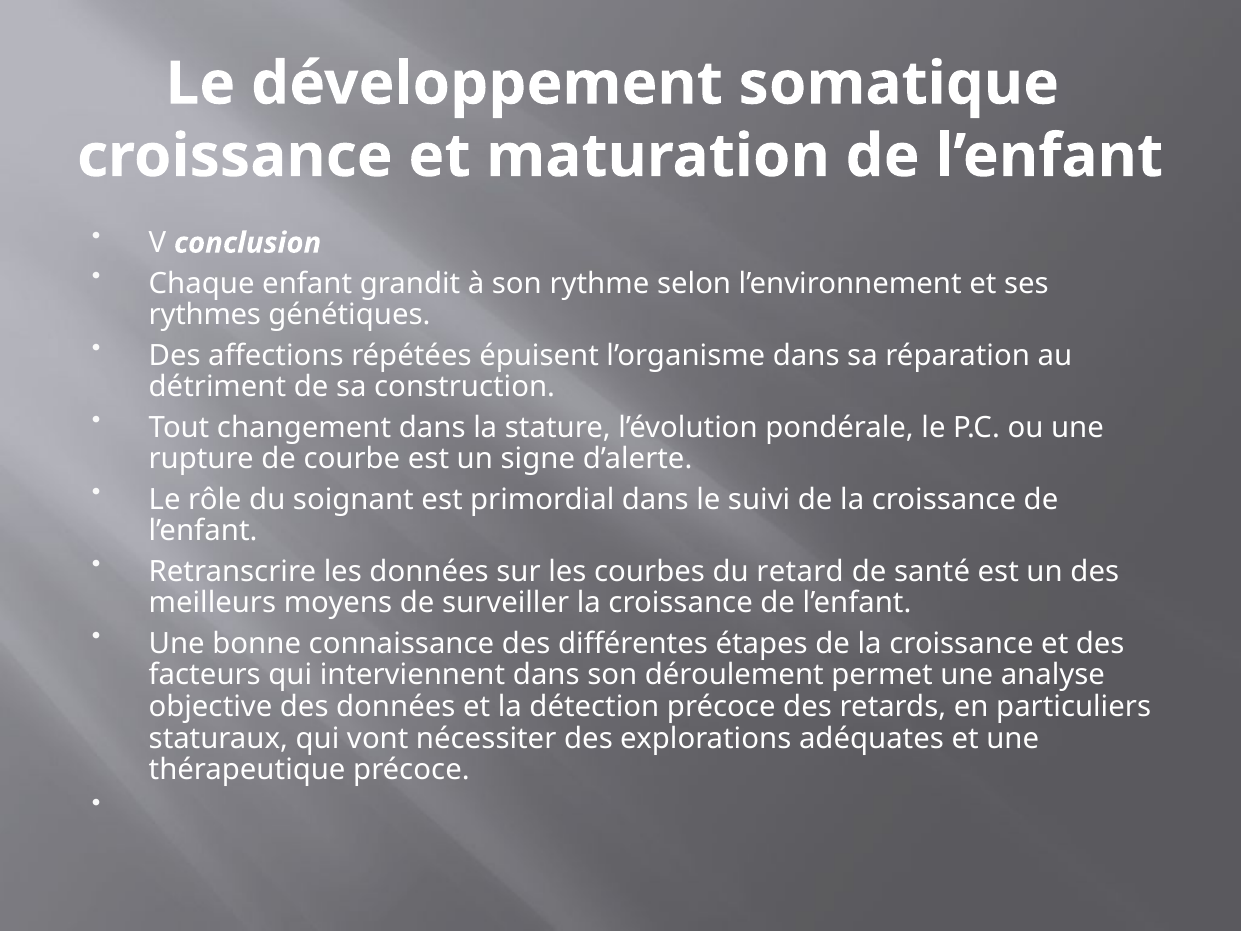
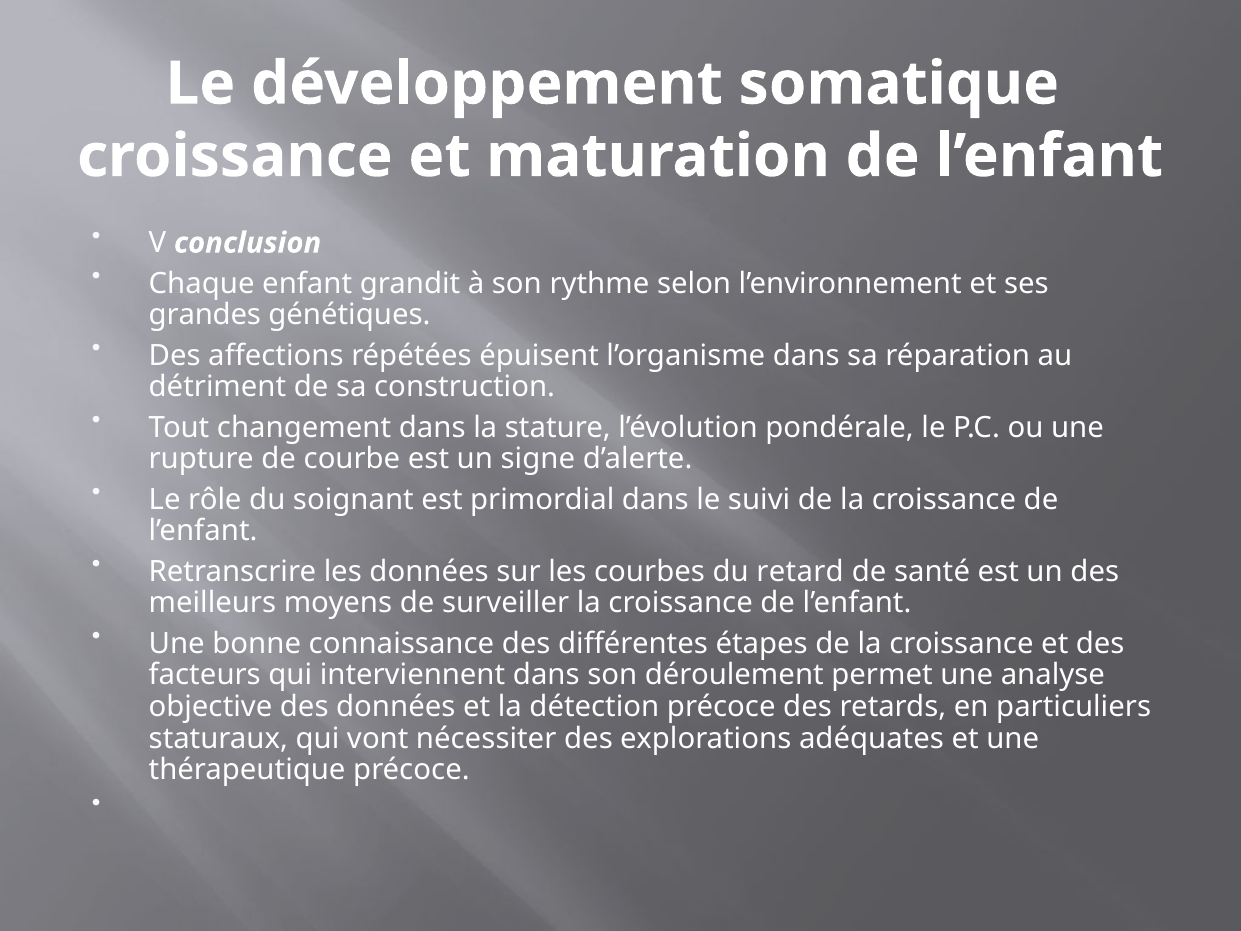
rythmes: rythmes -> grandes (205, 315)
